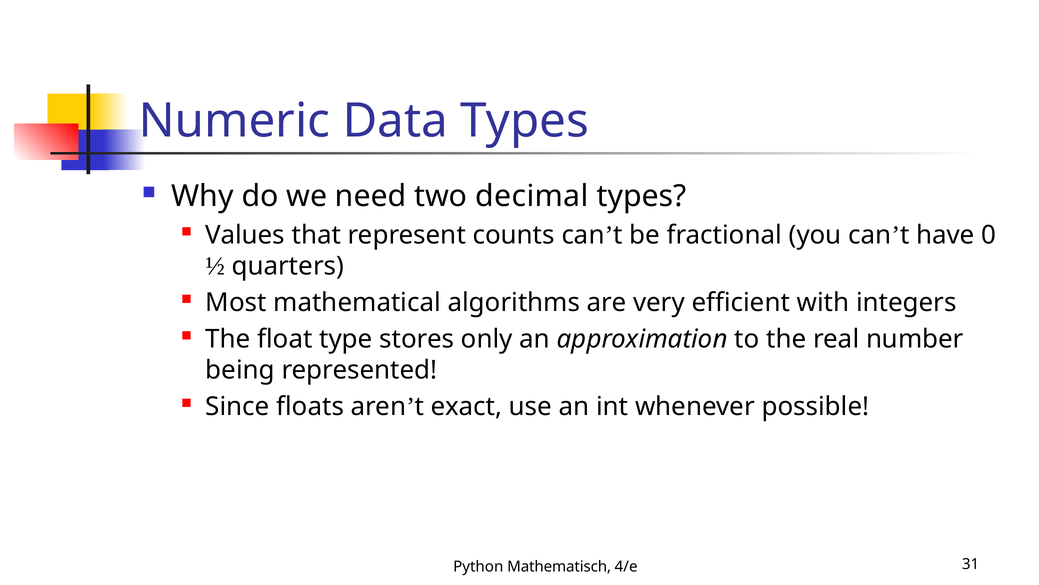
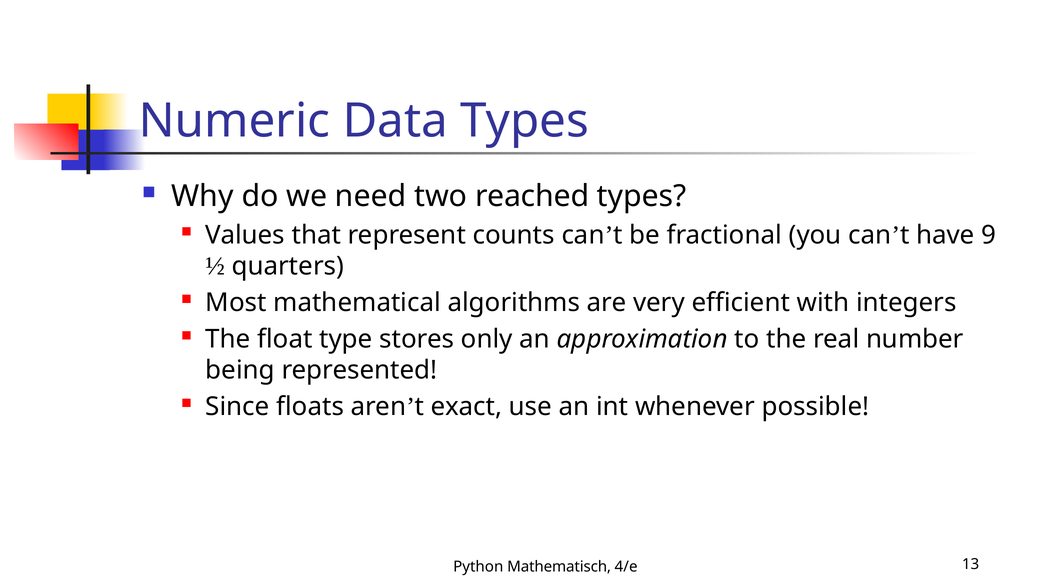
decimal: decimal -> reached (532, 196)
0: 0 -> 9 (989, 235)
31: 31 -> 13 (971, 564)
